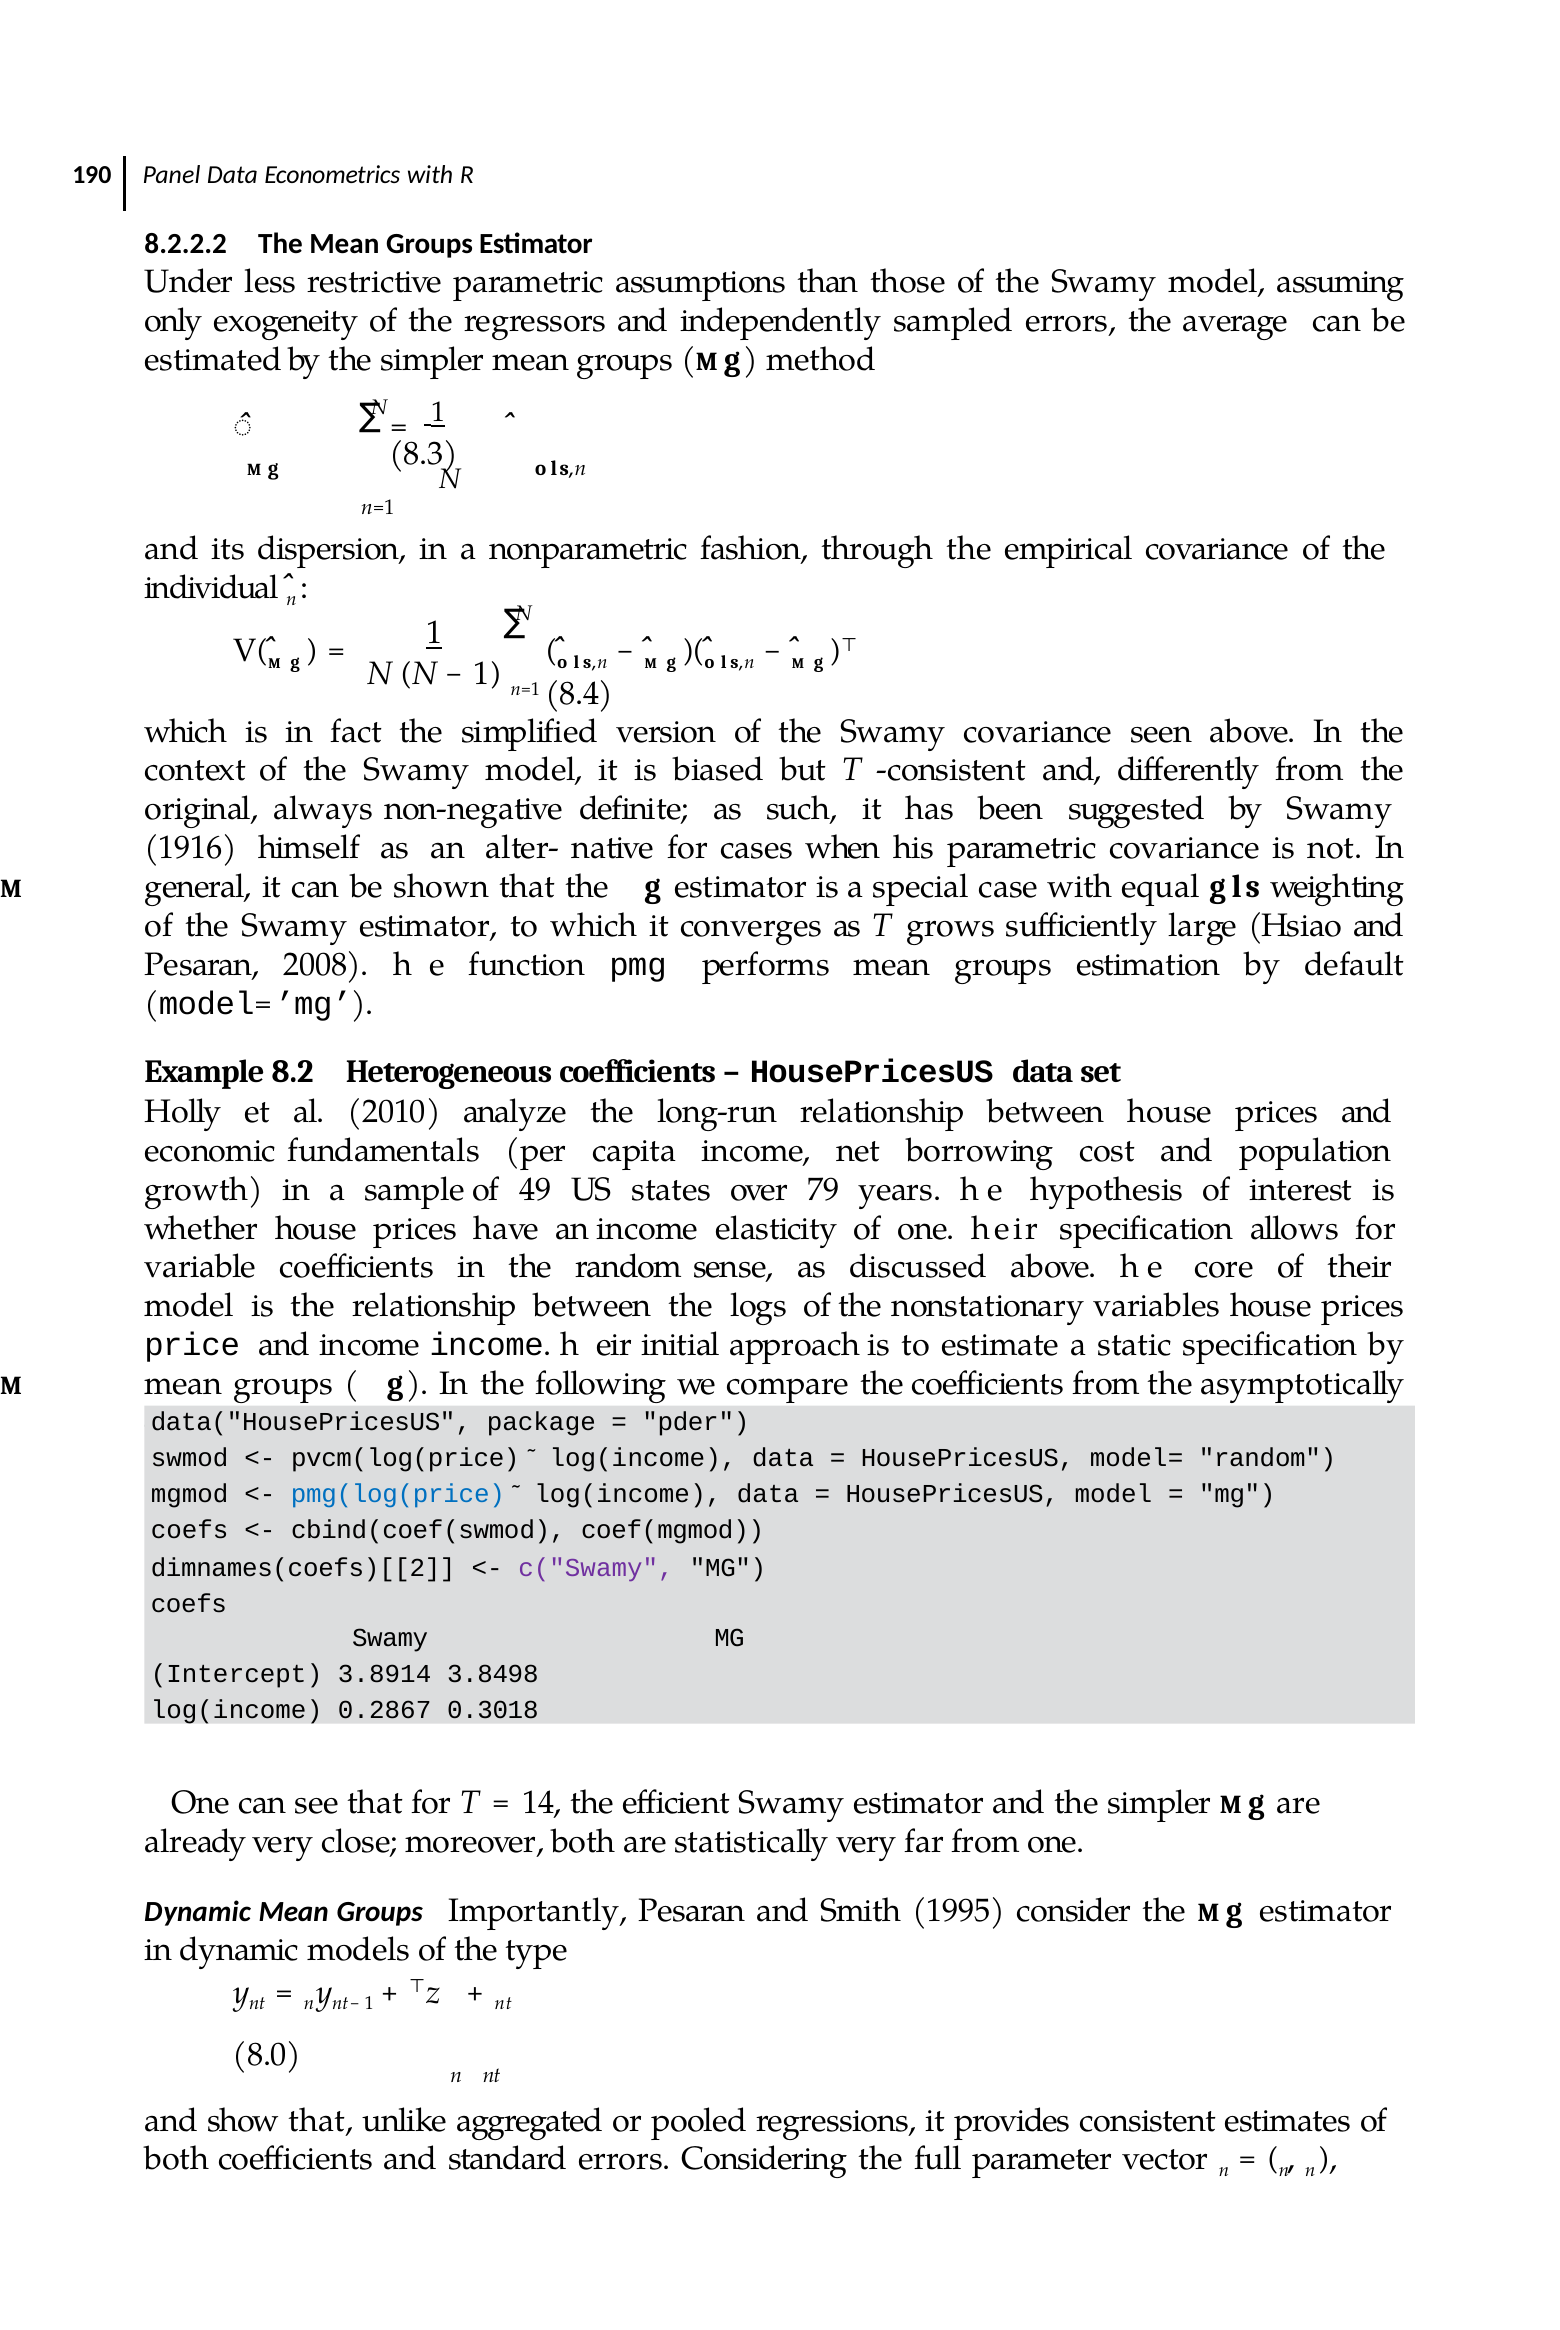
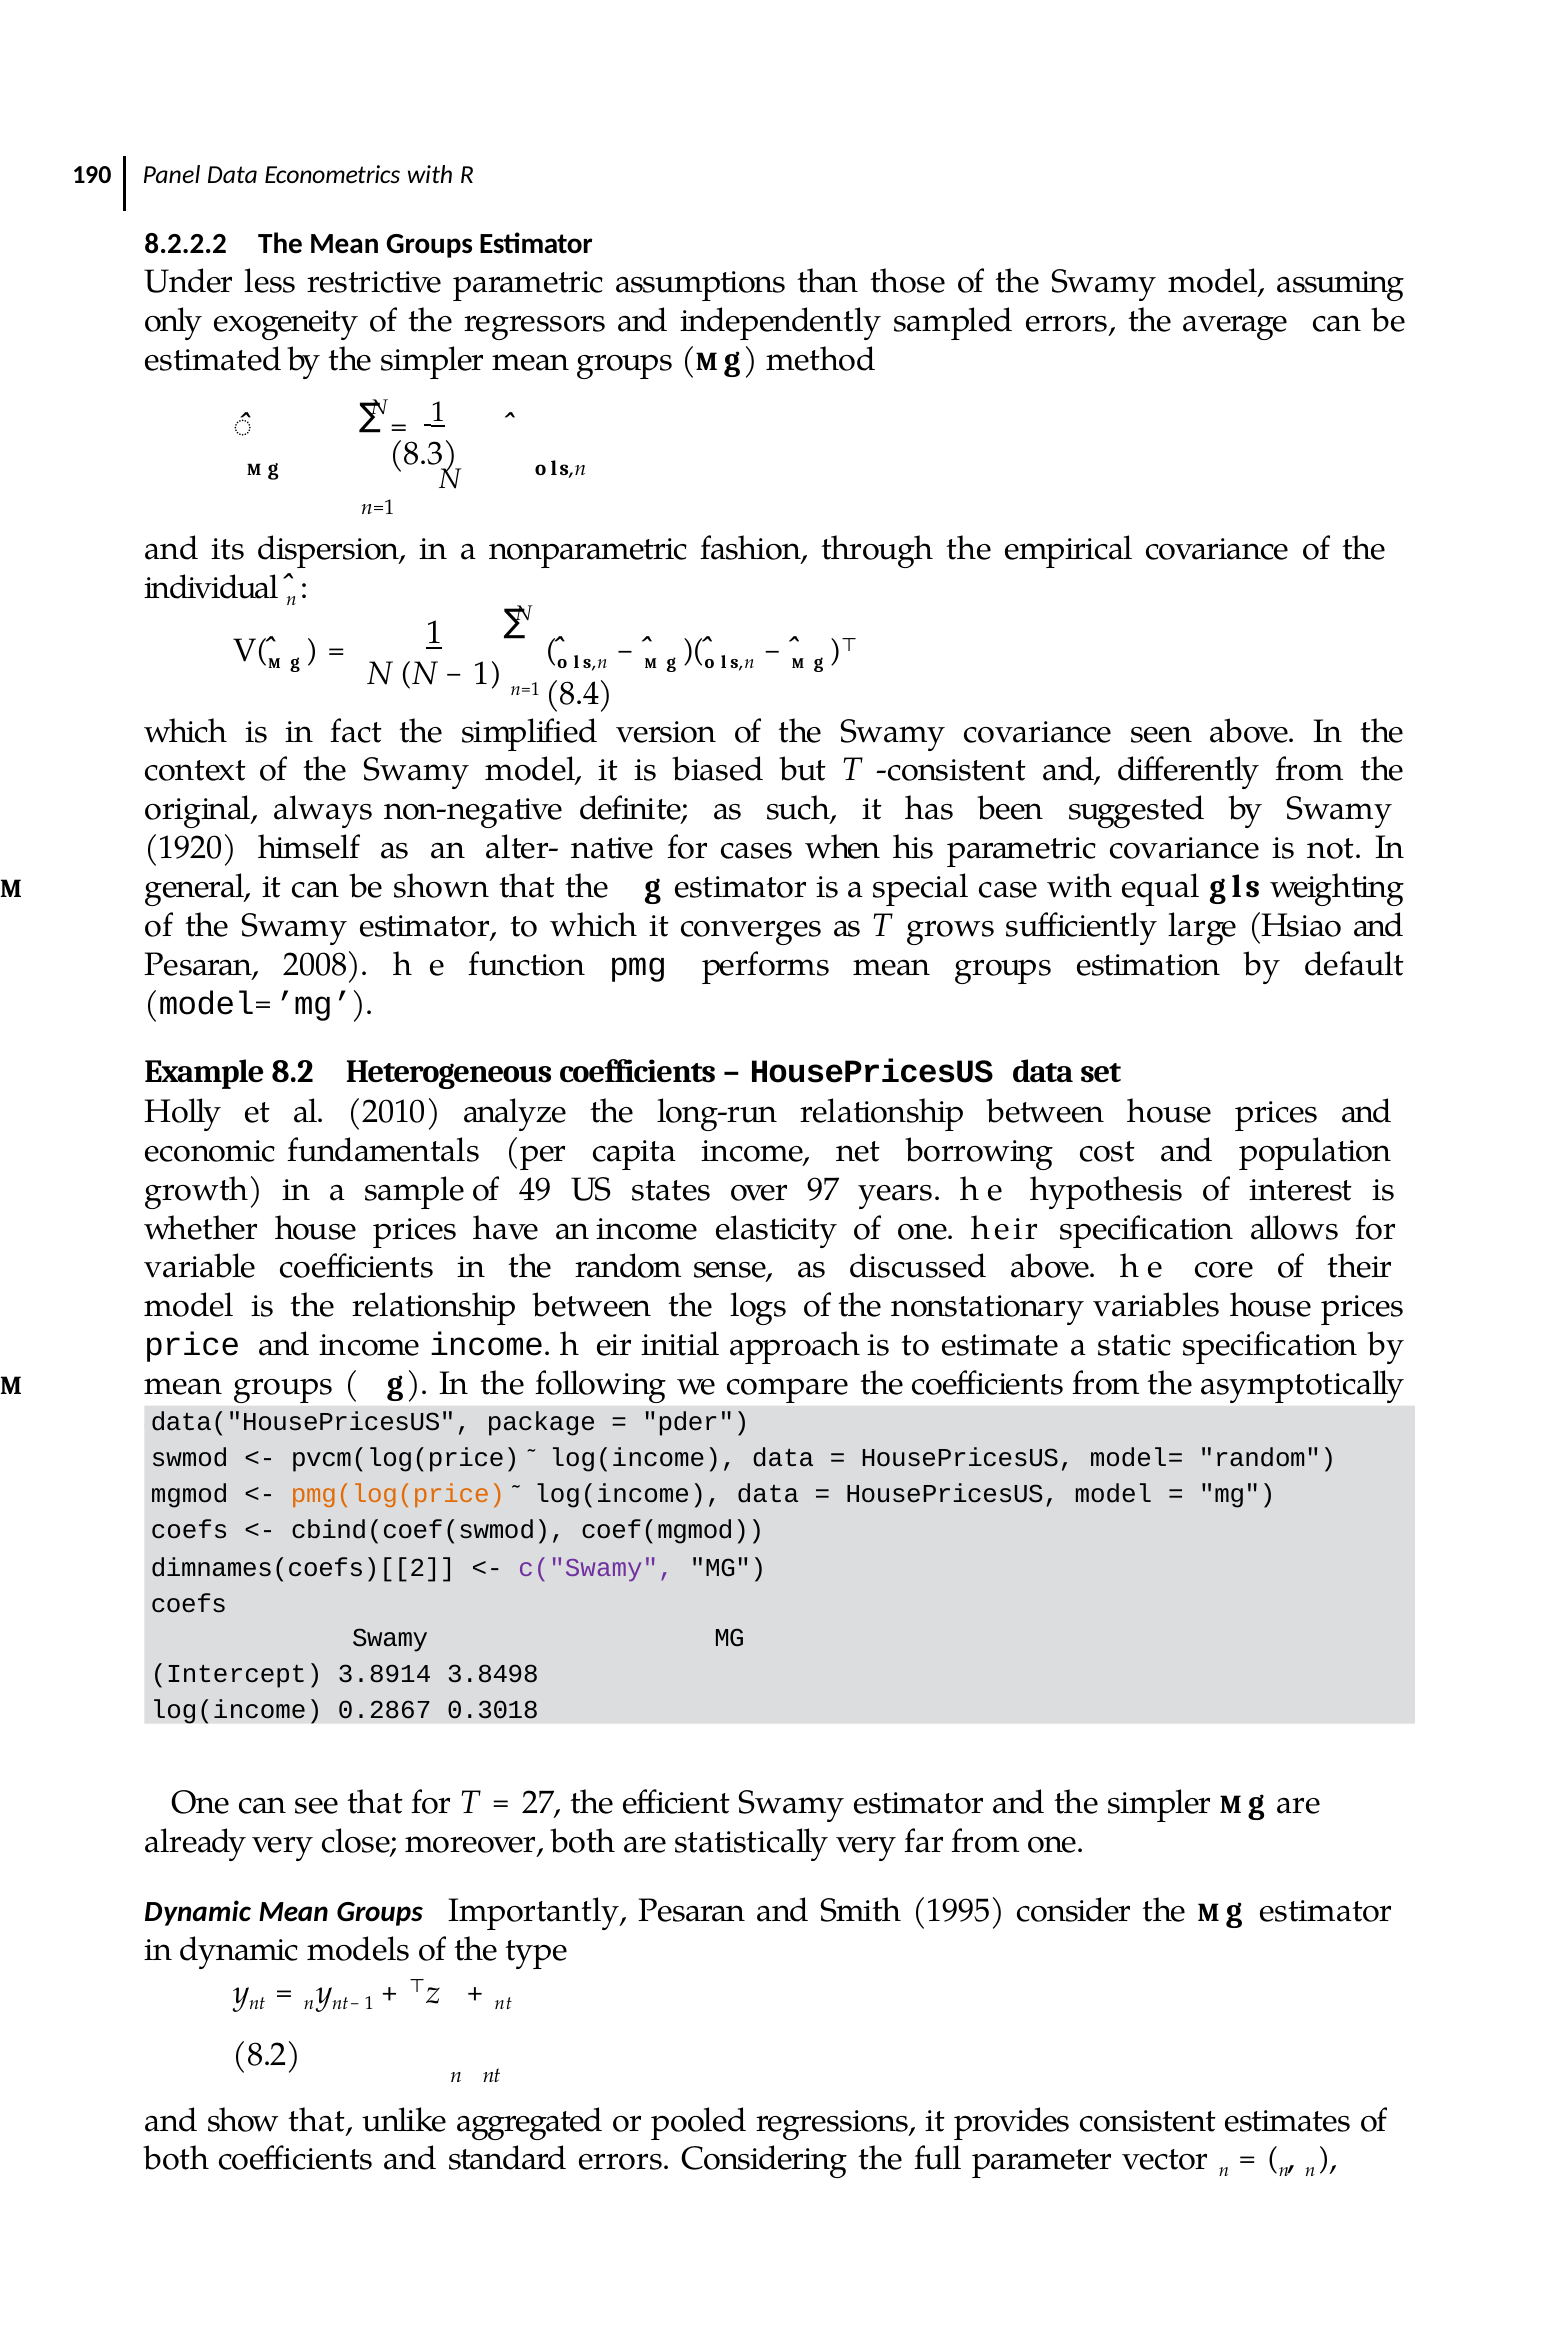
1916: 1916 -> 1920 (191, 848)
79: 79 -> 97 (823, 1190)
pmg(log(price colour: blue -> orange (398, 1494)
14: 14 -> 27 (542, 1803)
8.0: 8.0 -> 8.2 (267, 2055)
